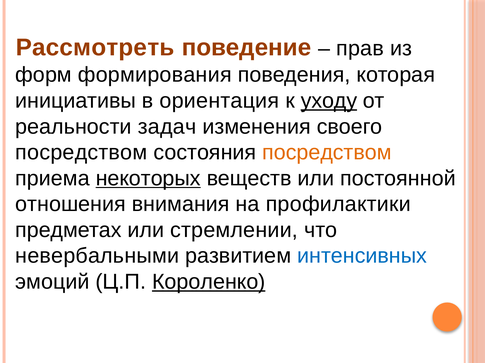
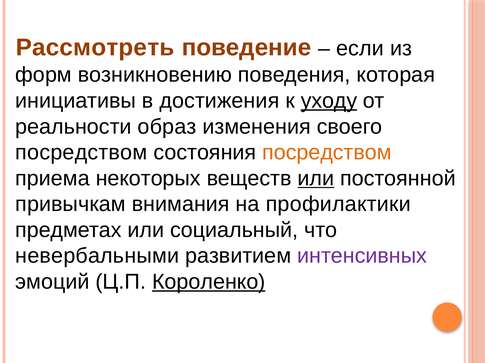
прав: прав -> если (360, 49)
формирования: формирования -> возникновению (155, 75)
ориентация: ориентация -> достижения (219, 101)
задач: задач -> образ (167, 127)
некоторых underline: present -> none (148, 179)
или underline: none -> present (316, 179)
отношения: отношения -> привычкам (71, 205)
стремлении: стремлении -> социальный (234, 230)
интенсивных colour: blue -> purple (362, 256)
